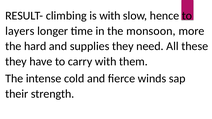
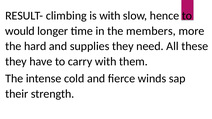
layers: layers -> would (20, 31)
monsoon: monsoon -> members (151, 31)
